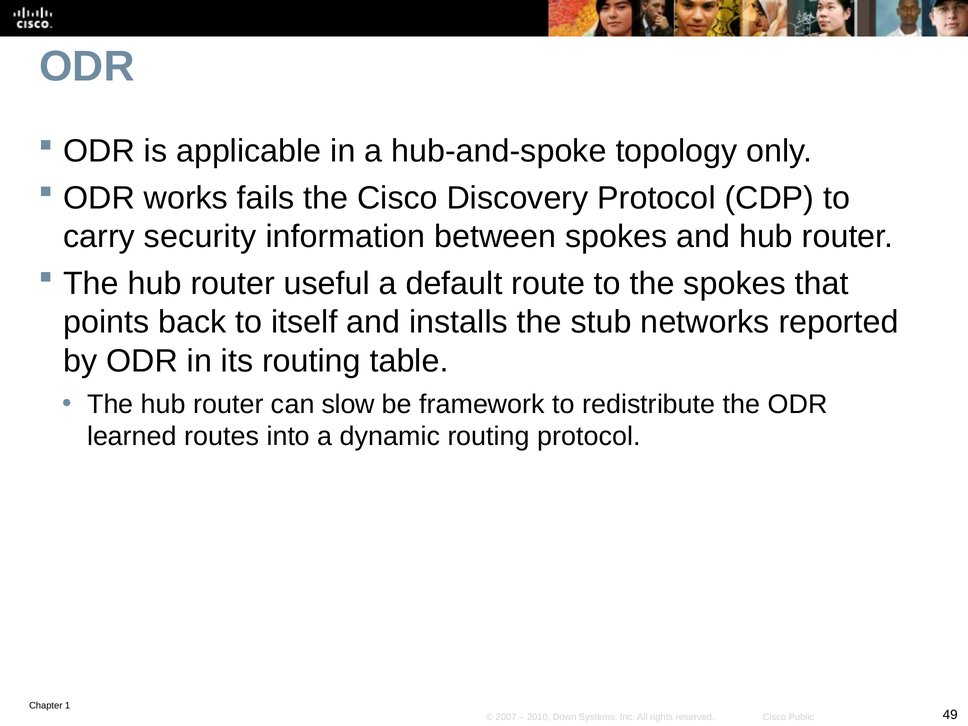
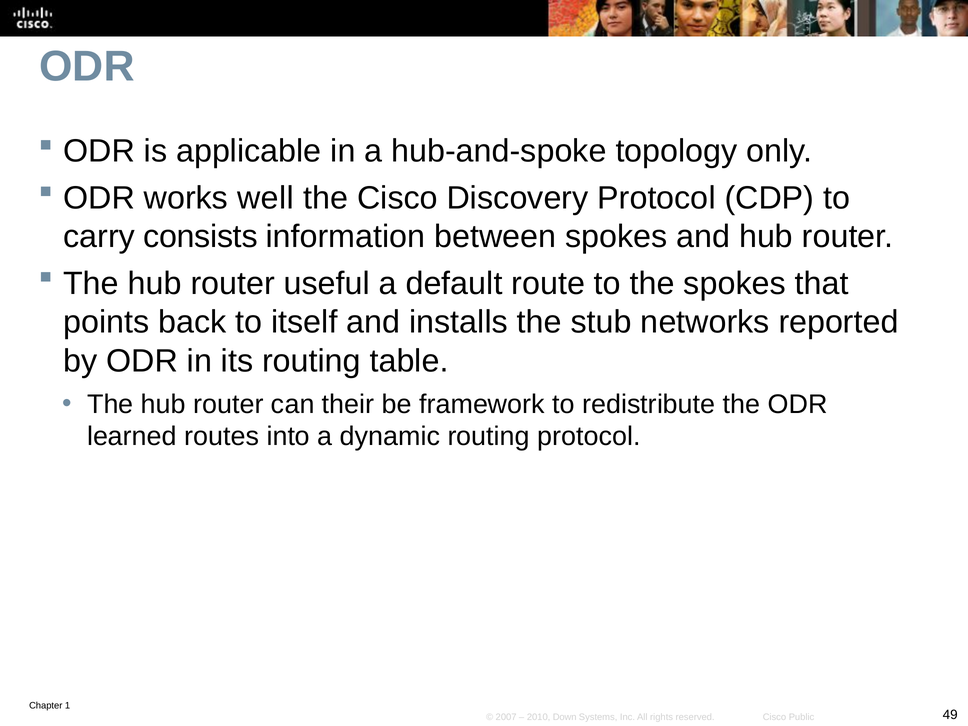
fails: fails -> well (266, 198)
security: security -> consists (201, 237)
slow: slow -> their (348, 404)
